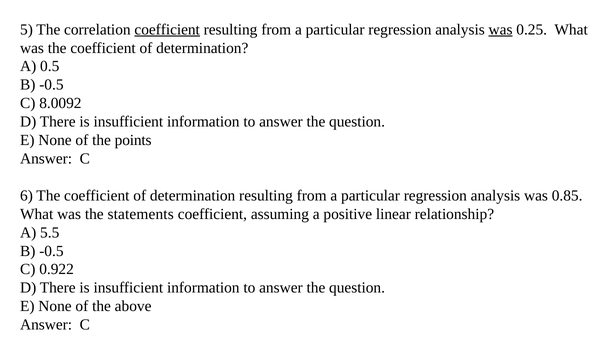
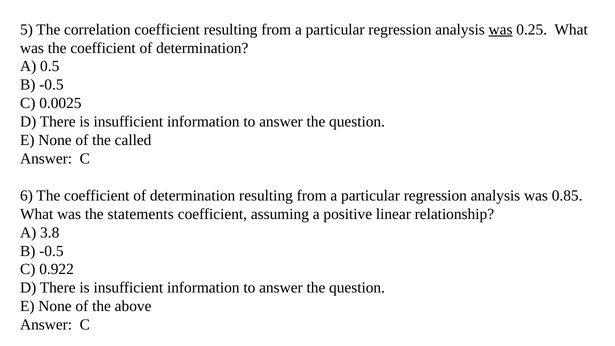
coefficient underline: present -> none (167, 29)
8.0092: 8.0092 -> 0.0025 (60, 103)
points: points -> called (133, 140)
5.5: 5.5 -> 3.8 (50, 232)
